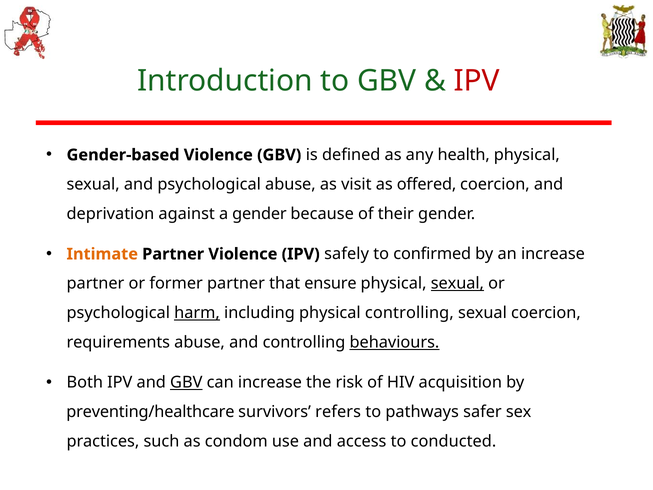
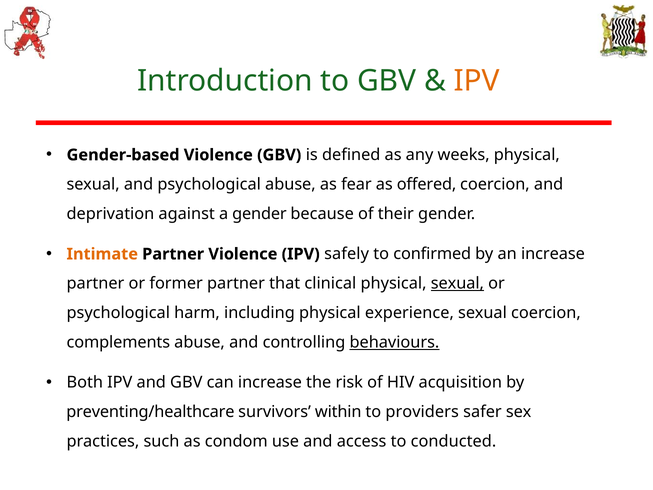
IPV colour: red -> orange (477, 81)
health: health -> weeks (464, 155)
visit: visit -> fear (356, 184)
ensure: ensure -> clinical (330, 283)
harm underline: present -> none (197, 313)
physical controlling: controlling -> experience (409, 313)
requirements: requirements -> complements (118, 342)
GBV underline: present -> none (186, 382)
refers: refers -> within (338, 412)
pathways: pathways -> providers (422, 412)
